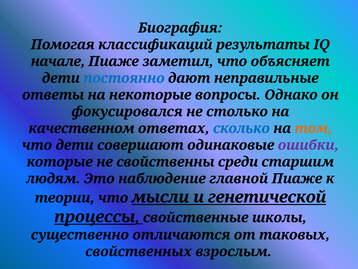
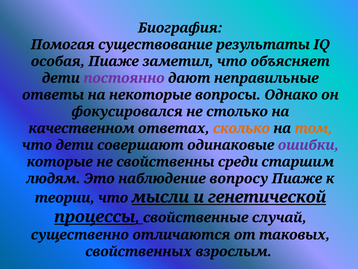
классификаций: классификаций -> существование (155, 45)
начале: начале -> особая (58, 61)
постоянно colour: blue -> purple (124, 78)
сколько colour: blue -> orange (241, 128)
главной: главной -> вопросу (239, 178)
школы: школы -> случай (279, 217)
